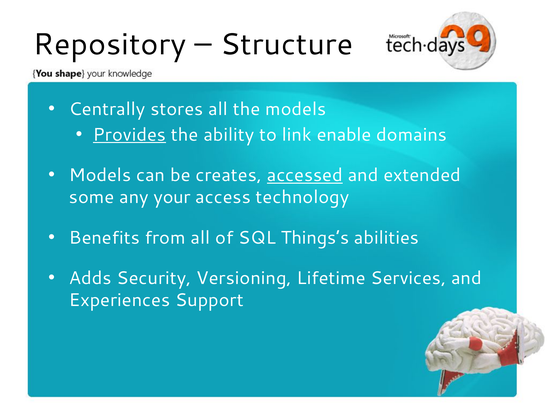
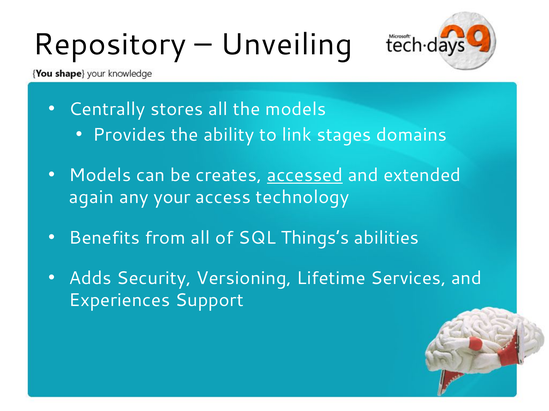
Structure: Structure -> Unveiling (286, 45)
Provides underline: present -> none (129, 135)
enable: enable -> stages (344, 135)
some: some -> again (92, 198)
